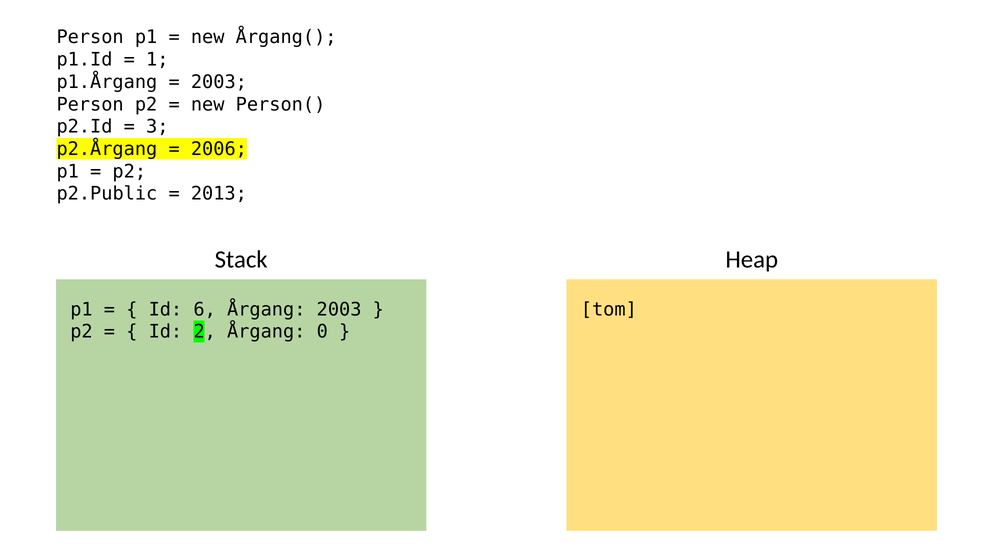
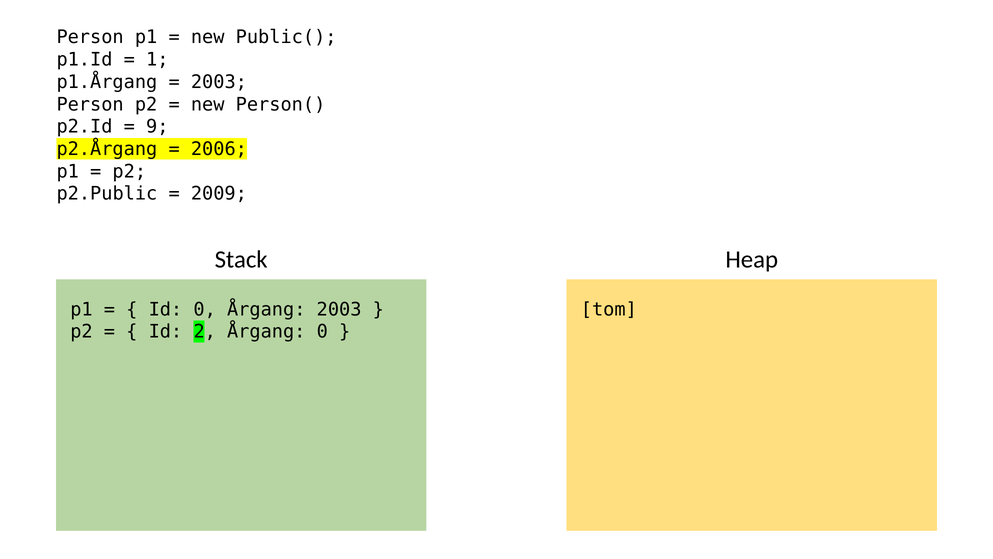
Årgang(: Årgang( -> Public( (286, 37)
3: 3 -> 9 (157, 127)
2013: 2013 -> 2009 (219, 194)
Id 6: 6 -> 0 (205, 309)
